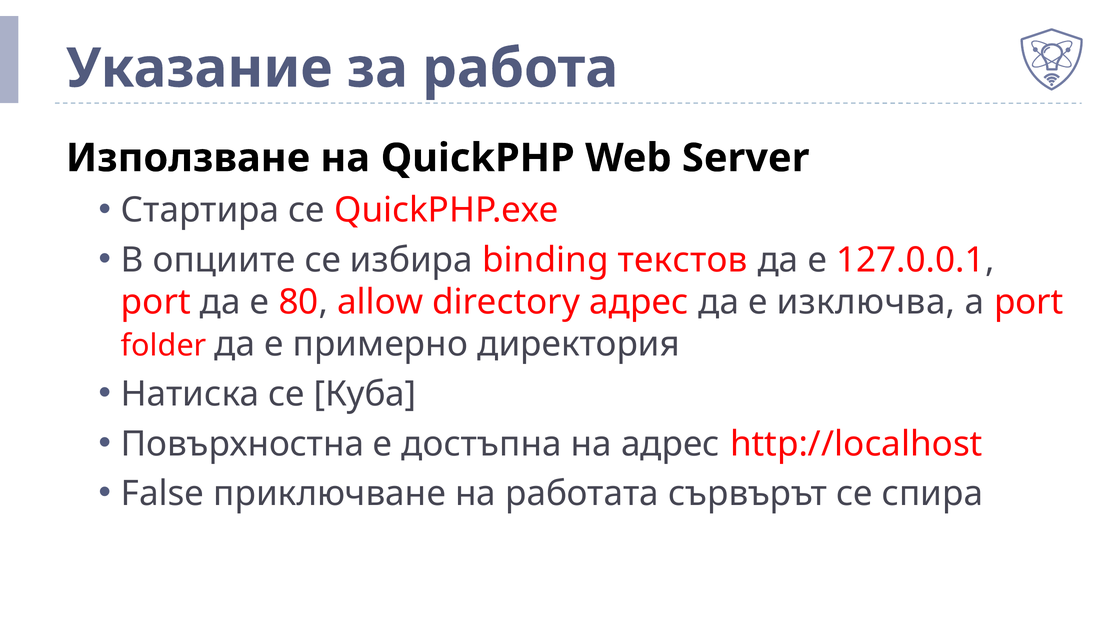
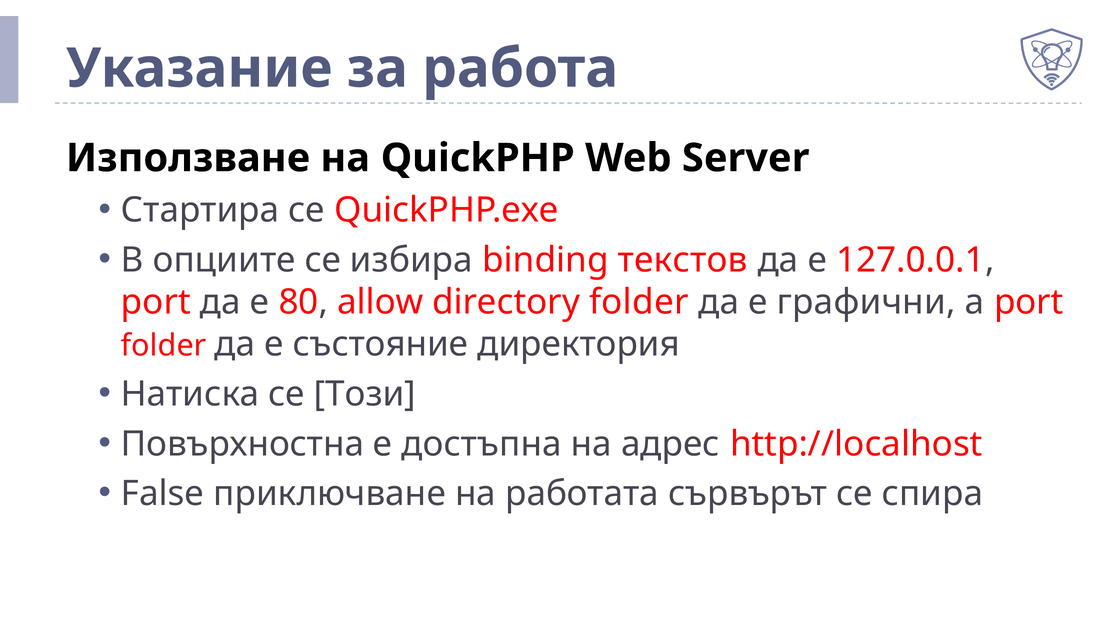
directory адрес: адрес -> folder (639, 302)
изключва: изключва -> графични (866, 302)
примерно: примерно -> състояние (380, 344)
Куба: Куба -> Този (365, 394)
